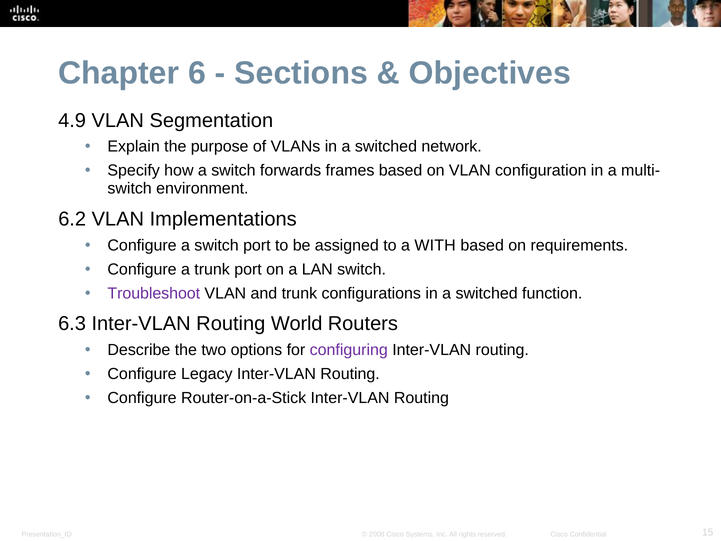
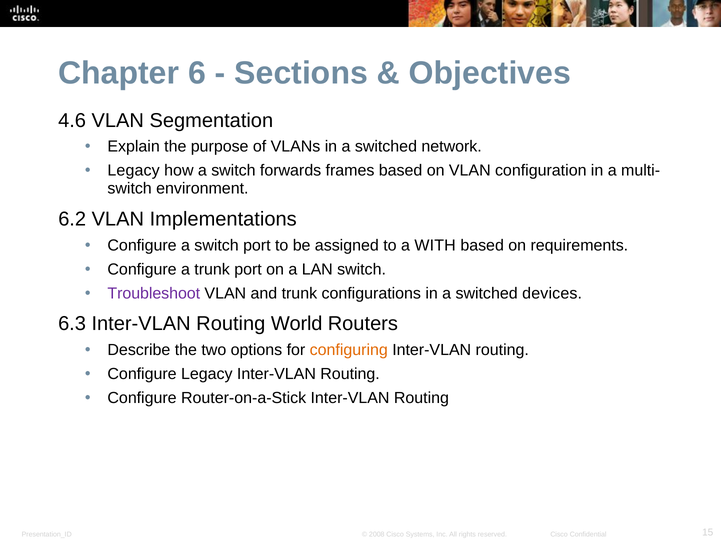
4.9: 4.9 -> 4.6 (72, 120)
Specify: Specify -> Legacy (134, 170)
function: function -> devices (552, 293)
configuring colour: purple -> orange (349, 350)
